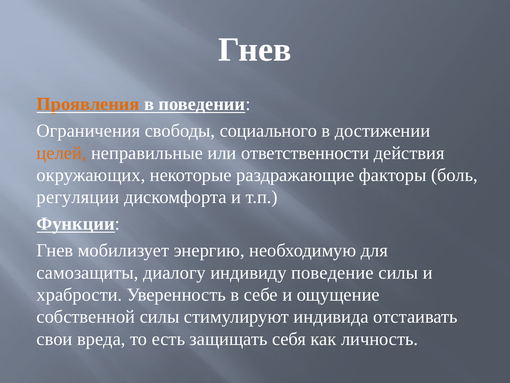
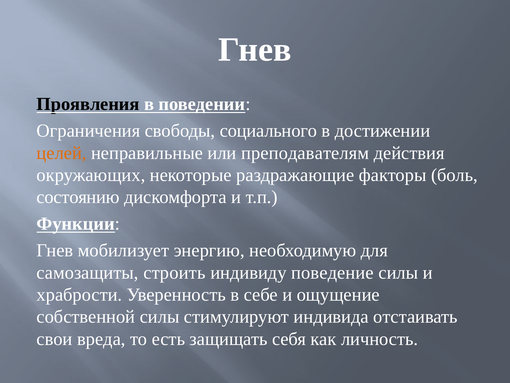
Проявления colour: orange -> black (88, 104)
ответственности: ответственности -> преподавателям (305, 153)
регуляции: регуляции -> состоянию (78, 197)
диалогу: диалогу -> строить (174, 272)
